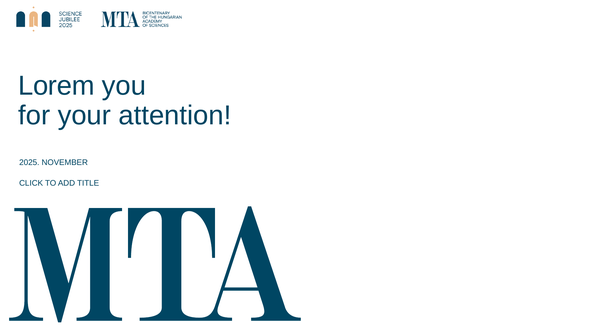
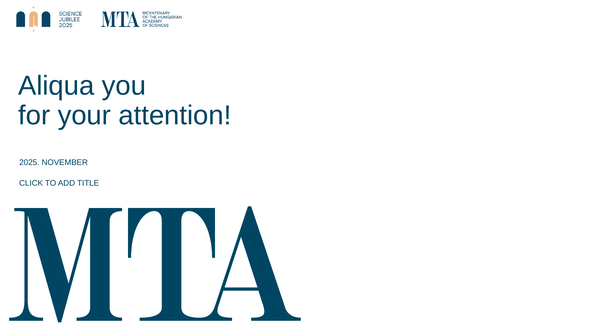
Lorem: Lorem -> Aliqua (56, 86)
